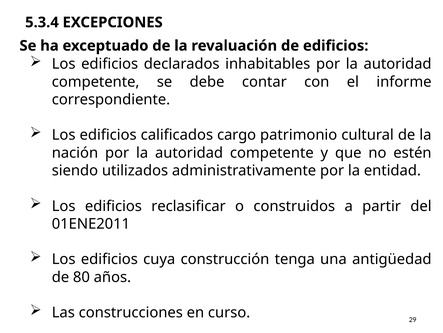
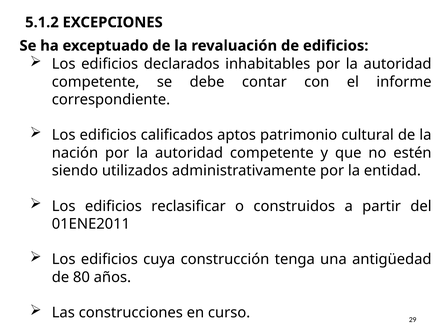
5.3.4: 5.3.4 -> 5.1.2 (42, 22)
cargo: cargo -> aptos (237, 135)
